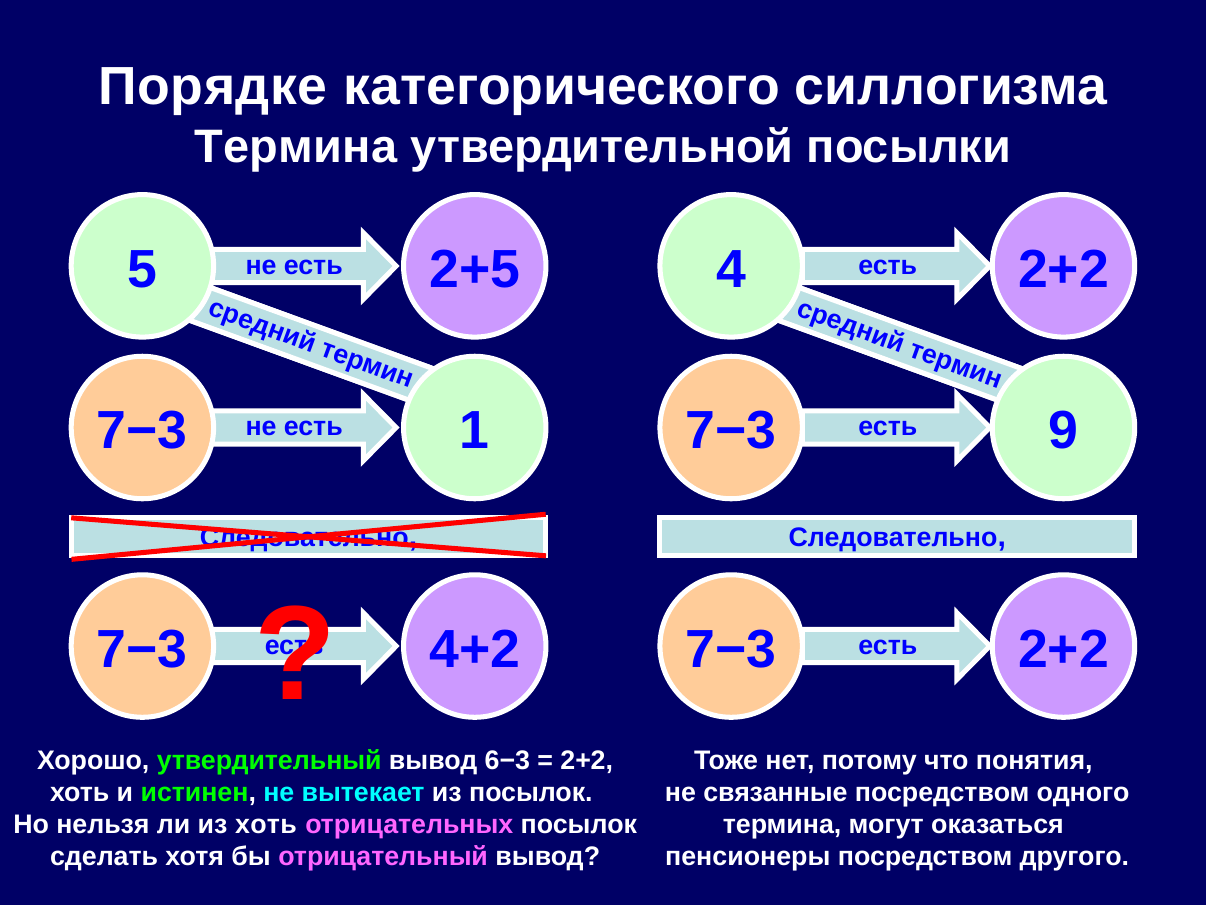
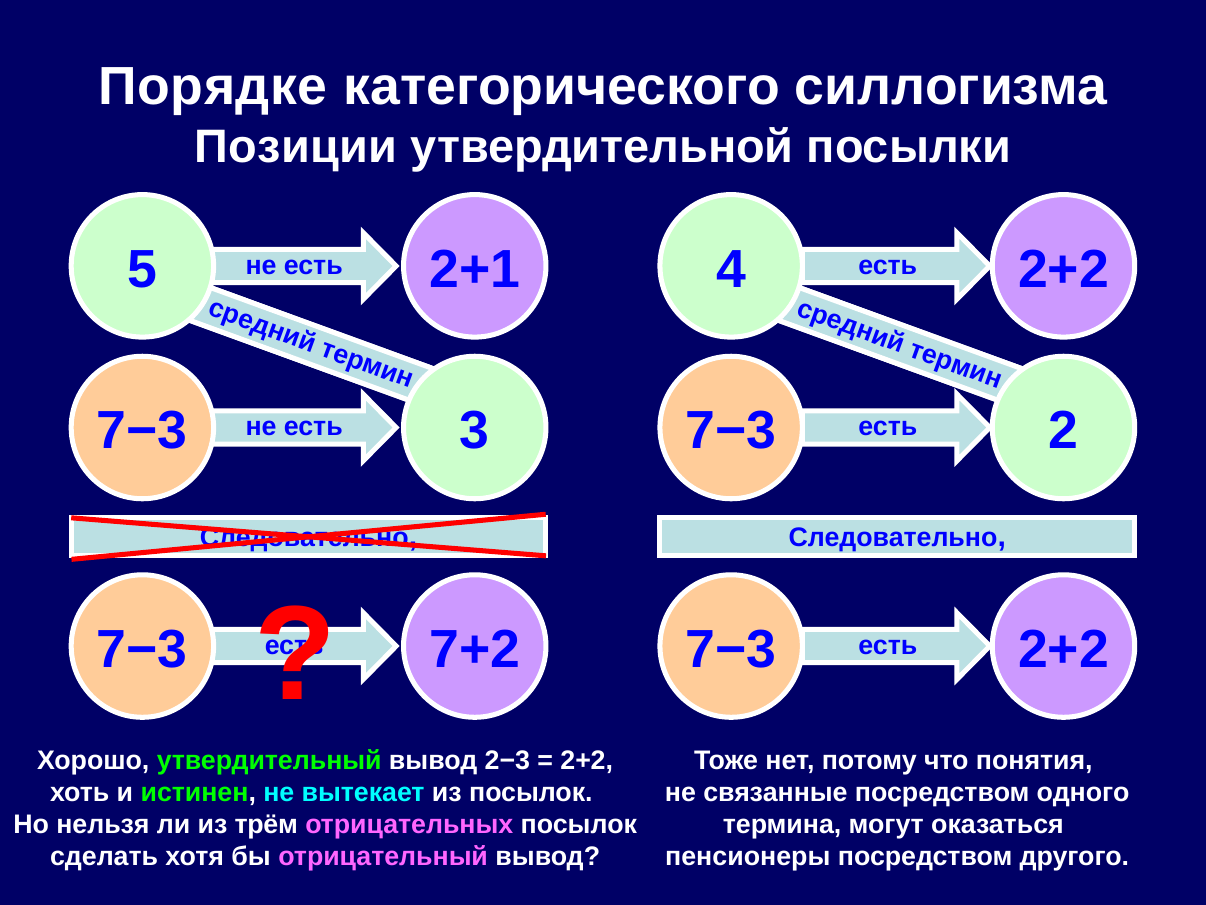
Термина: Термина -> Позиции (296, 147)
2+5: 2+5 -> 2+1 (475, 269)
1: 1 -> 3 (475, 431)
9: 9 -> 2 (1063, 431)
4+2: 4+2 -> 7+2 (475, 649)
6−3: 6−3 -> 2−3 (507, 760)
из хоть: хоть -> трём (266, 824)
